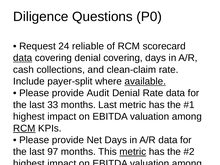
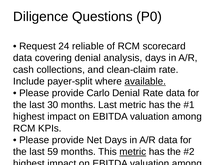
data underline: present -> none (23, 58)
denial covering: covering -> analysis (123, 58)
Audit: Audit -> Carlo (98, 93)
33: 33 -> 30 (53, 105)
RCM underline: present -> none (24, 128)
97: 97 -> 59 (53, 152)
